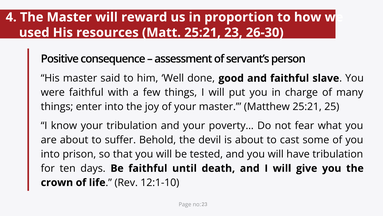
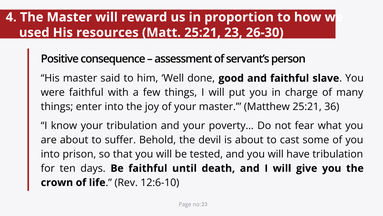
25: 25 -> 36 (332, 107)
12:1-10: 12:1-10 -> 12:6-10 (160, 183)
